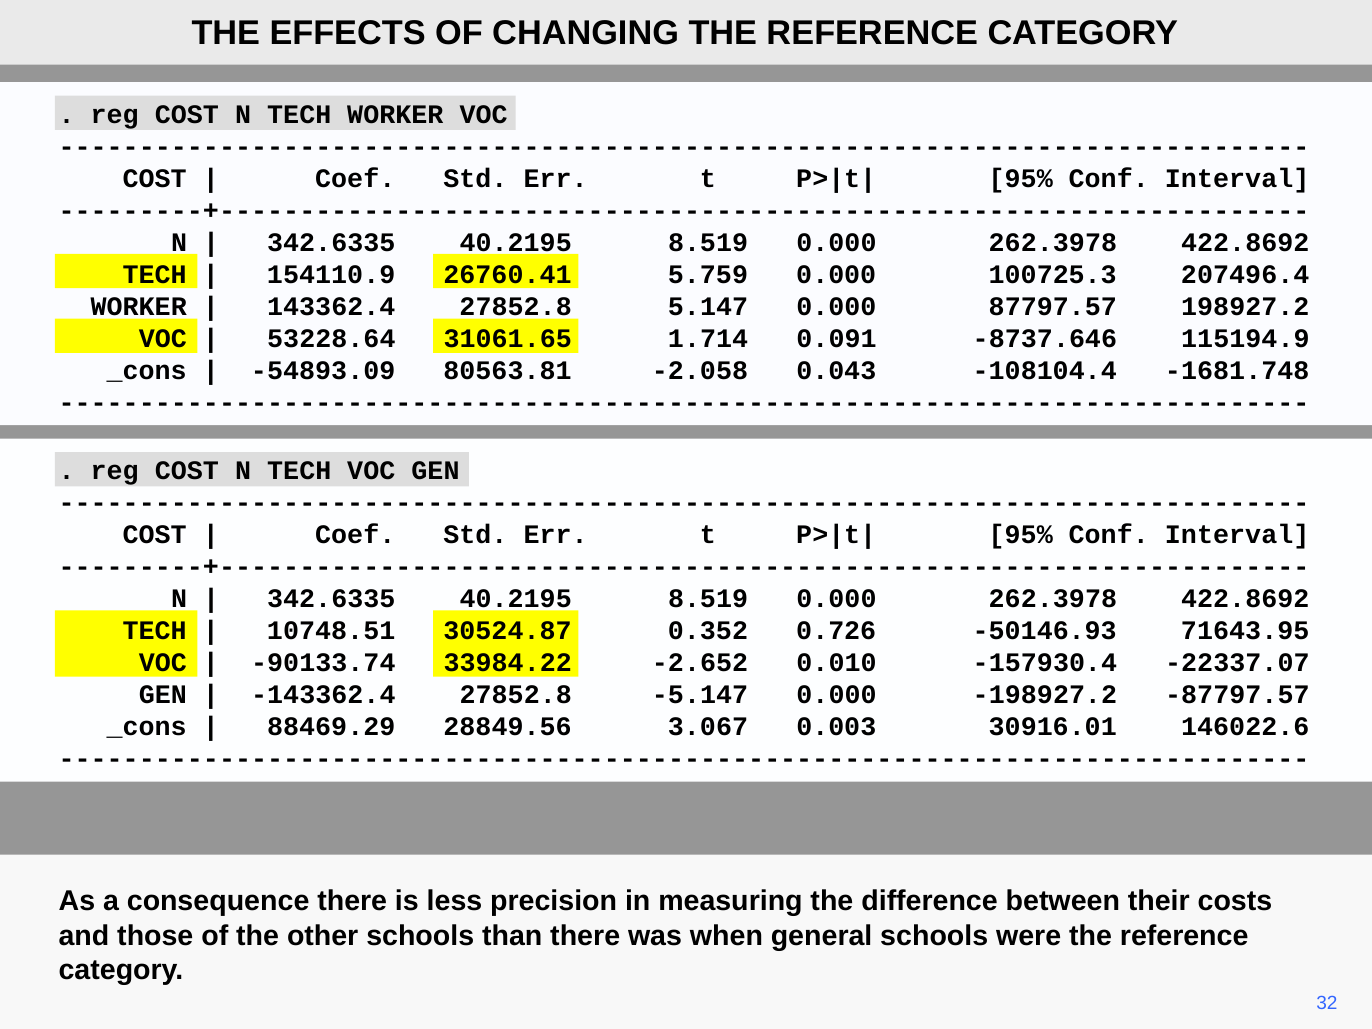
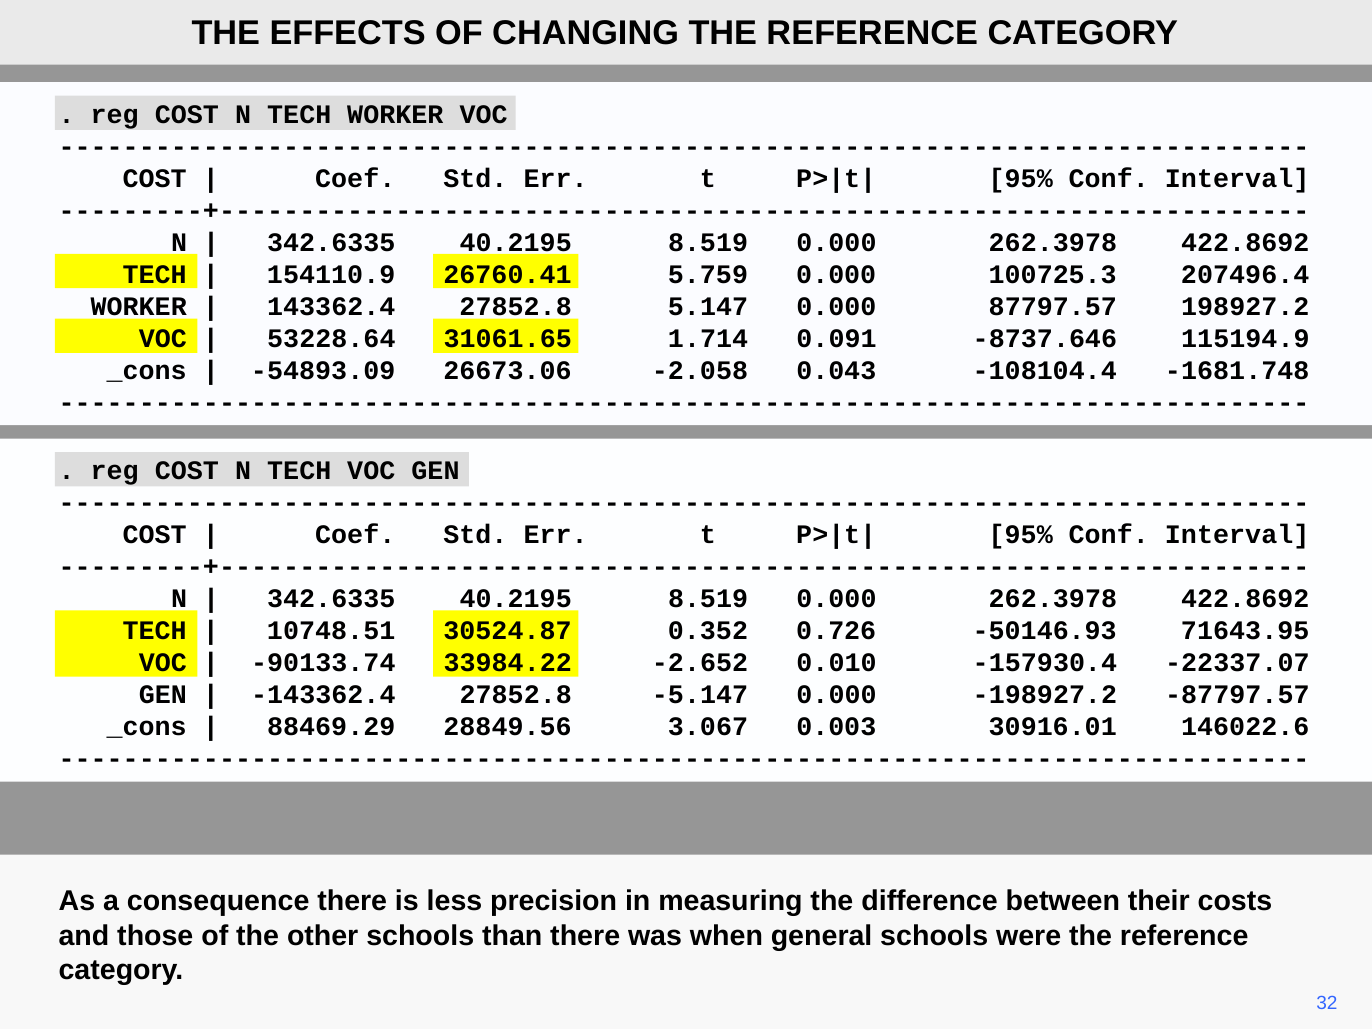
80563.81: 80563.81 -> 26673.06 (508, 371)
